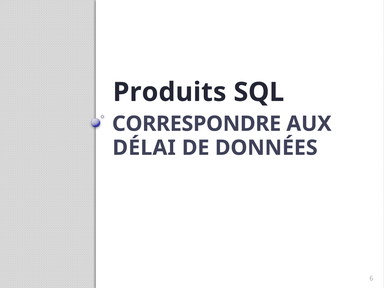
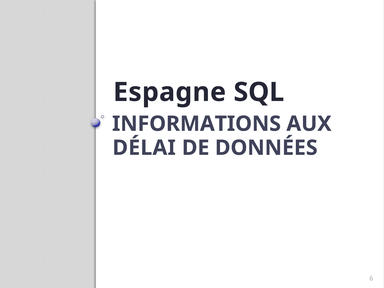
Produits: Produits -> Espagne (170, 92)
CORRESPONDRE: CORRESPONDRE -> INFORMATIONS (197, 124)
